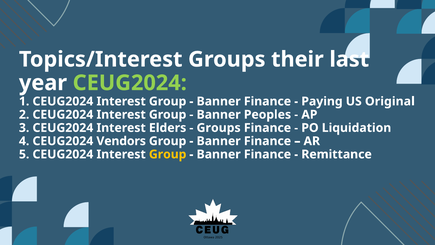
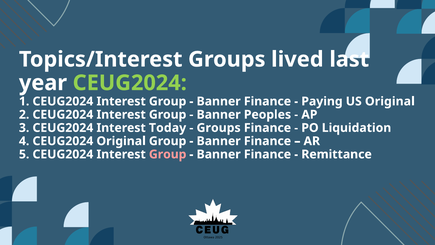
their: their -> lived (297, 59)
Elders: Elders -> Today (168, 128)
CEUG2024 Vendors: Vendors -> Original (121, 141)
Group colour: yellow -> pink (168, 154)
